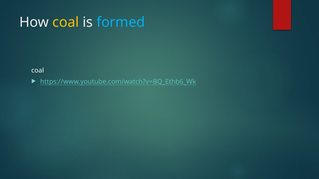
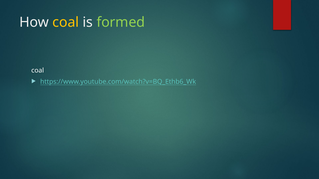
formed colour: light blue -> light green (121, 22)
